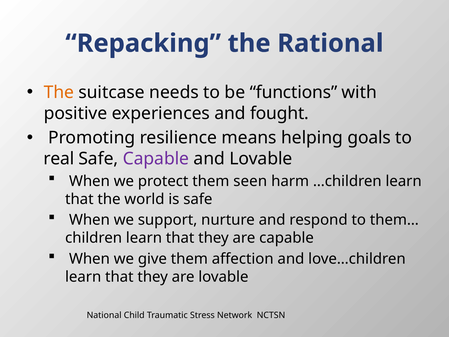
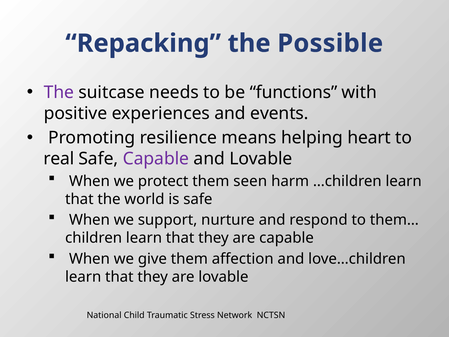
Rational: Rational -> Possible (330, 43)
The colour: orange -> purple (59, 92)
fought: fought -> events (279, 113)
goals: goals -> heart (369, 138)
